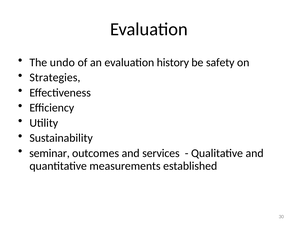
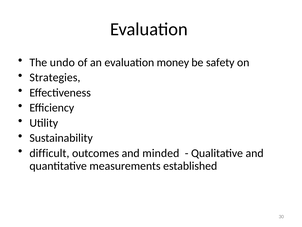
history: history -> money (173, 62)
seminar: seminar -> difficult (49, 153)
services: services -> minded (161, 153)
